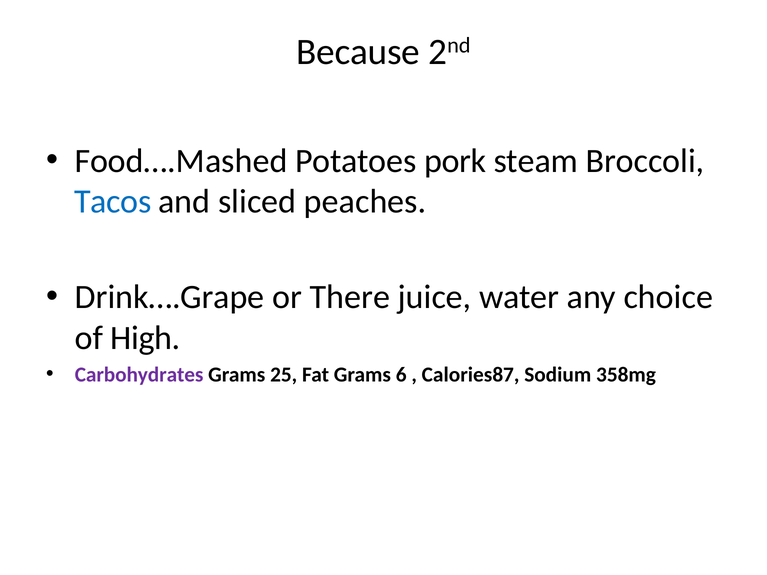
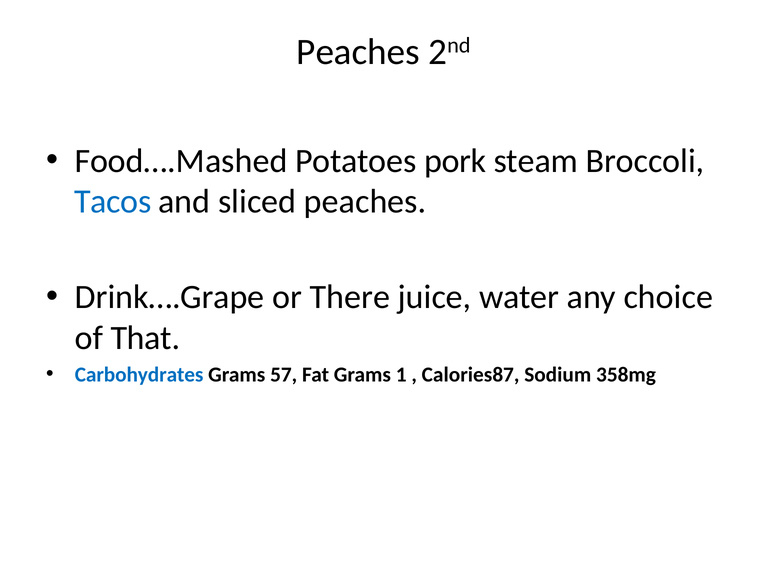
Because: Because -> Peaches (358, 52)
High: High -> That (145, 338)
Carbohydrates colour: purple -> blue (139, 375)
25: 25 -> 57 (284, 375)
6: 6 -> 1 (401, 375)
